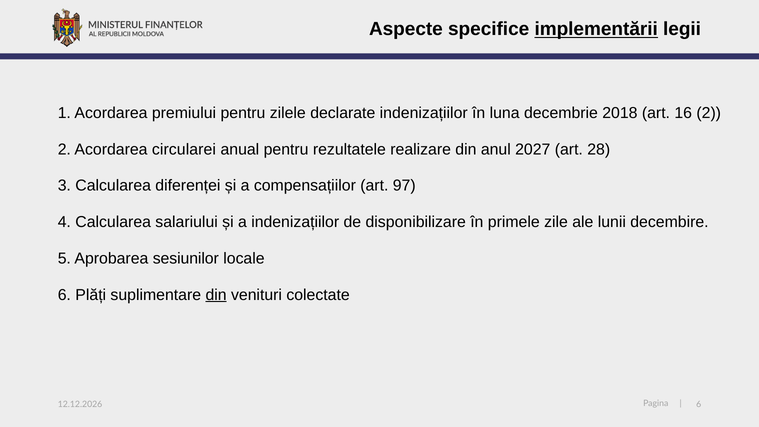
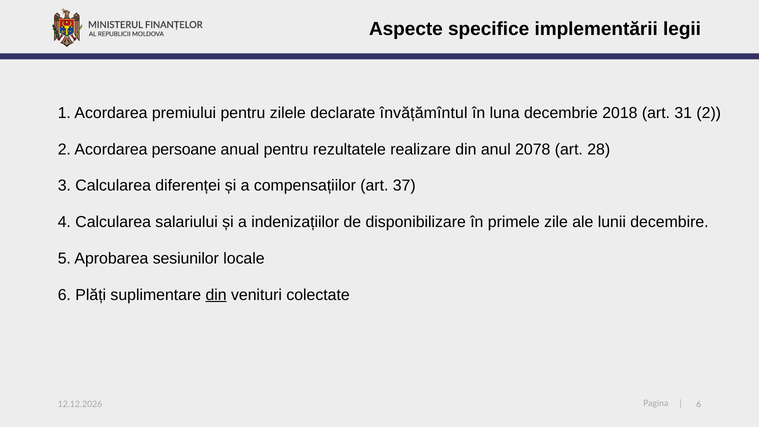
implementării underline: present -> none (596, 29)
declarate indenizațiilor: indenizațiilor -> învățămîntul (424, 113)
16: 16 -> 31 (683, 113)
circularei: circularei -> persoane (184, 149)
2027: 2027 -> 2078 (533, 149)
97: 97 -> 37 (404, 186)
